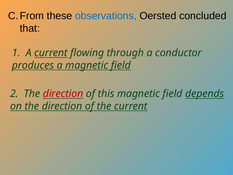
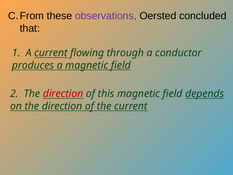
observations colour: blue -> purple (106, 16)
